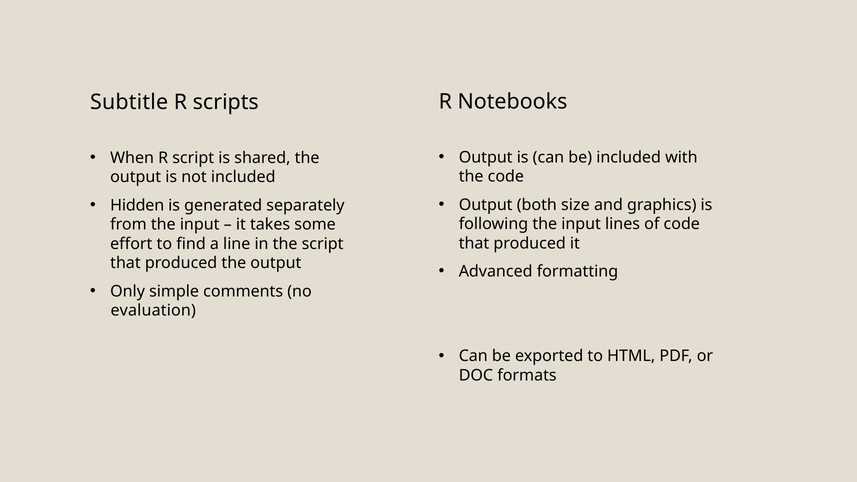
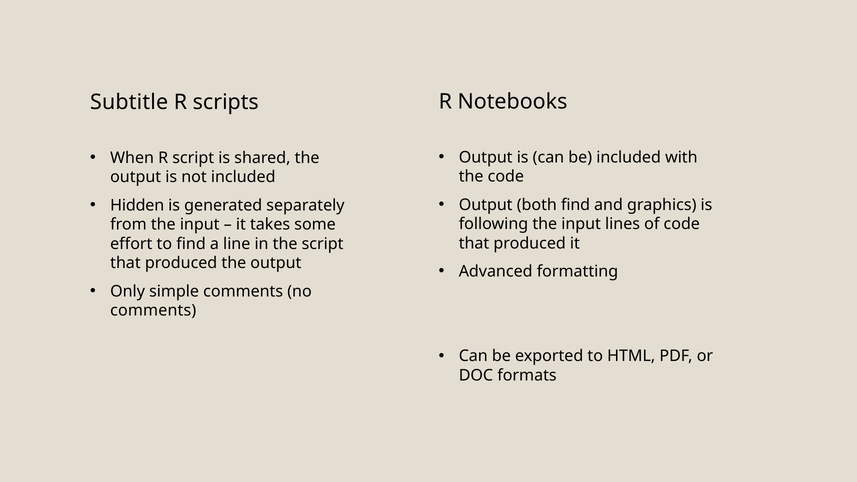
both size: size -> find (576, 205)
evaluation: evaluation -> comments (153, 311)
